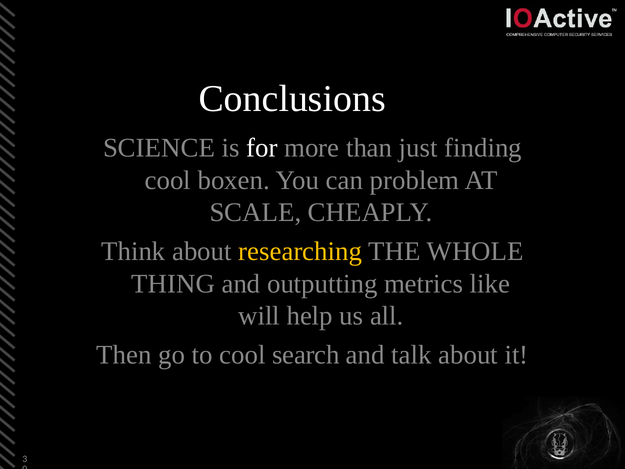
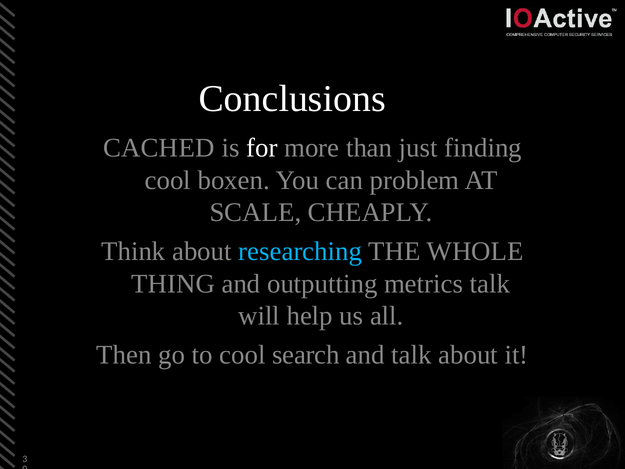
SCIENCE: SCIENCE -> CACHED (159, 148)
researching colour: yellow -> light blue (300, 251)
metrics like: like -> talk (490, 284)
